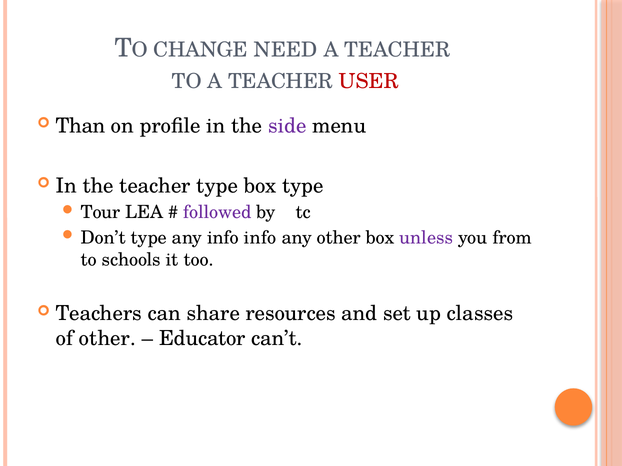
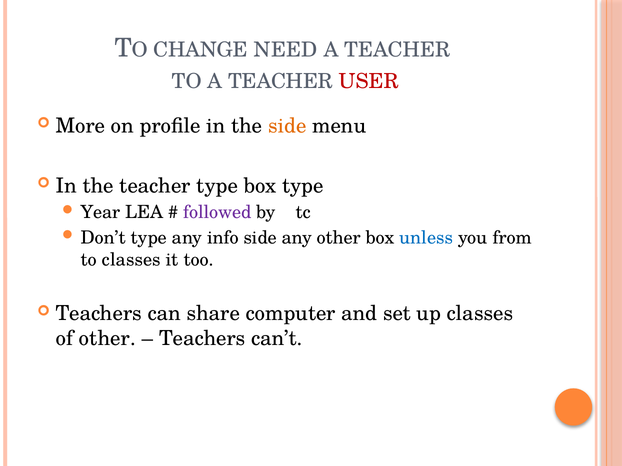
Than: Than -> More (81, 126)
side colour: purple -> orange (287, 126)
Tour: Tour -> Year (100, 213)
info info: info -> side (260, 238)
unless colour: purple -> blue (426, 238)
to schools: schools -> classes (131, 260)
resources: resources -> computer (291, 314)
Educator: Educator -> Teachers (202, 339)
